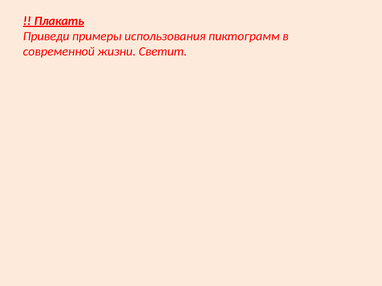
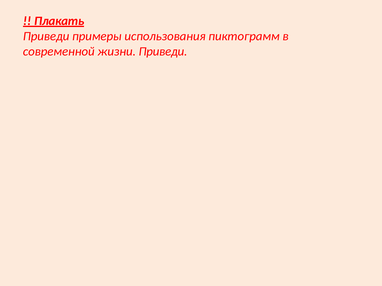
жизни Светит: Светит -> Приведи (163, 52)
